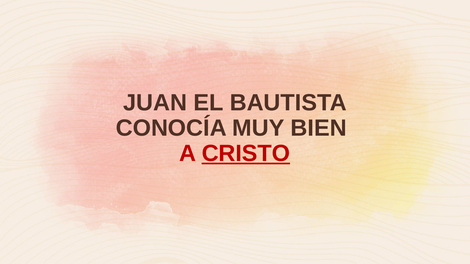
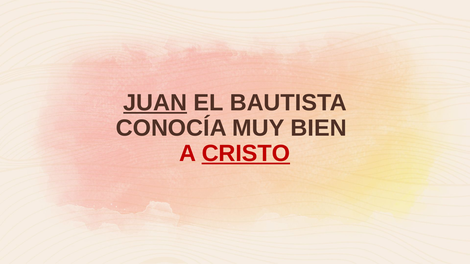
JUAN underline: none -> present (155, 103)
